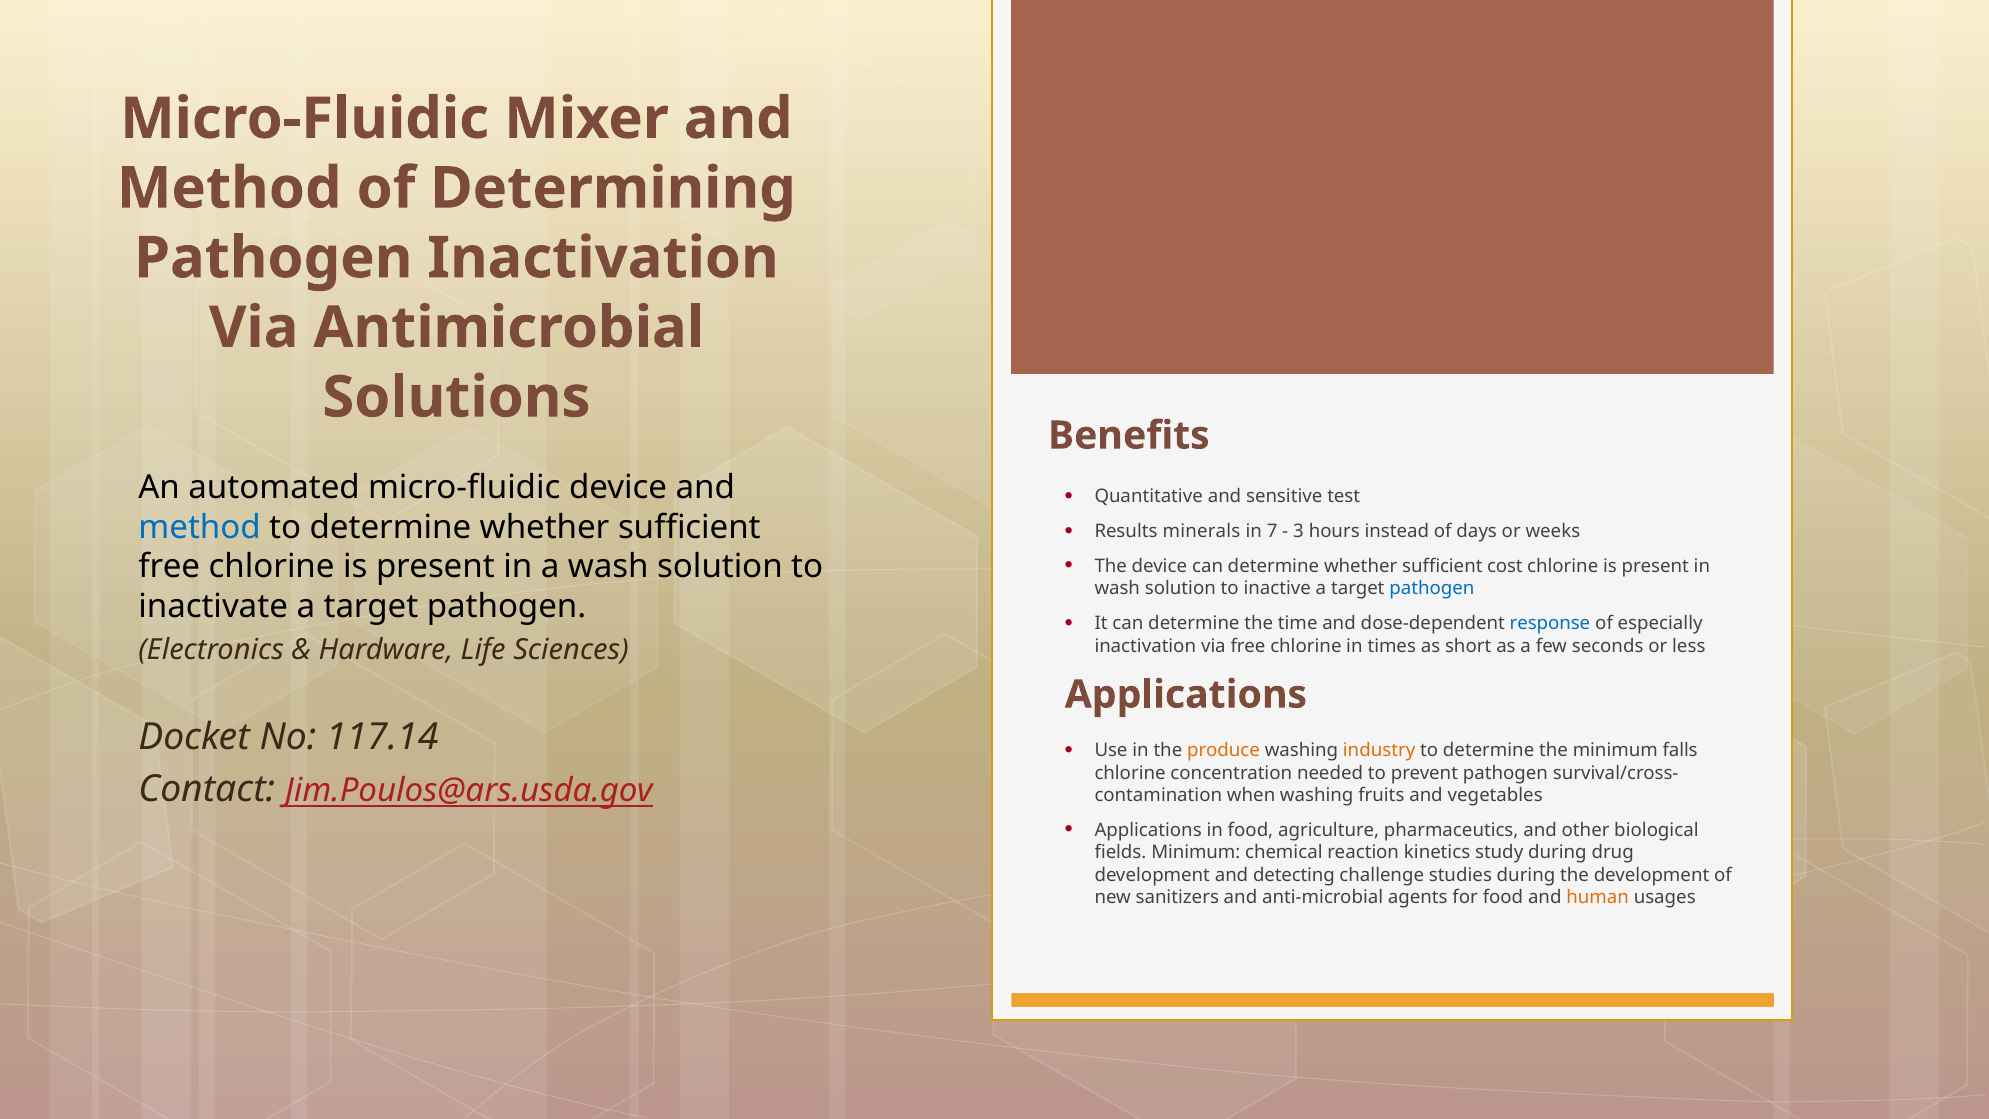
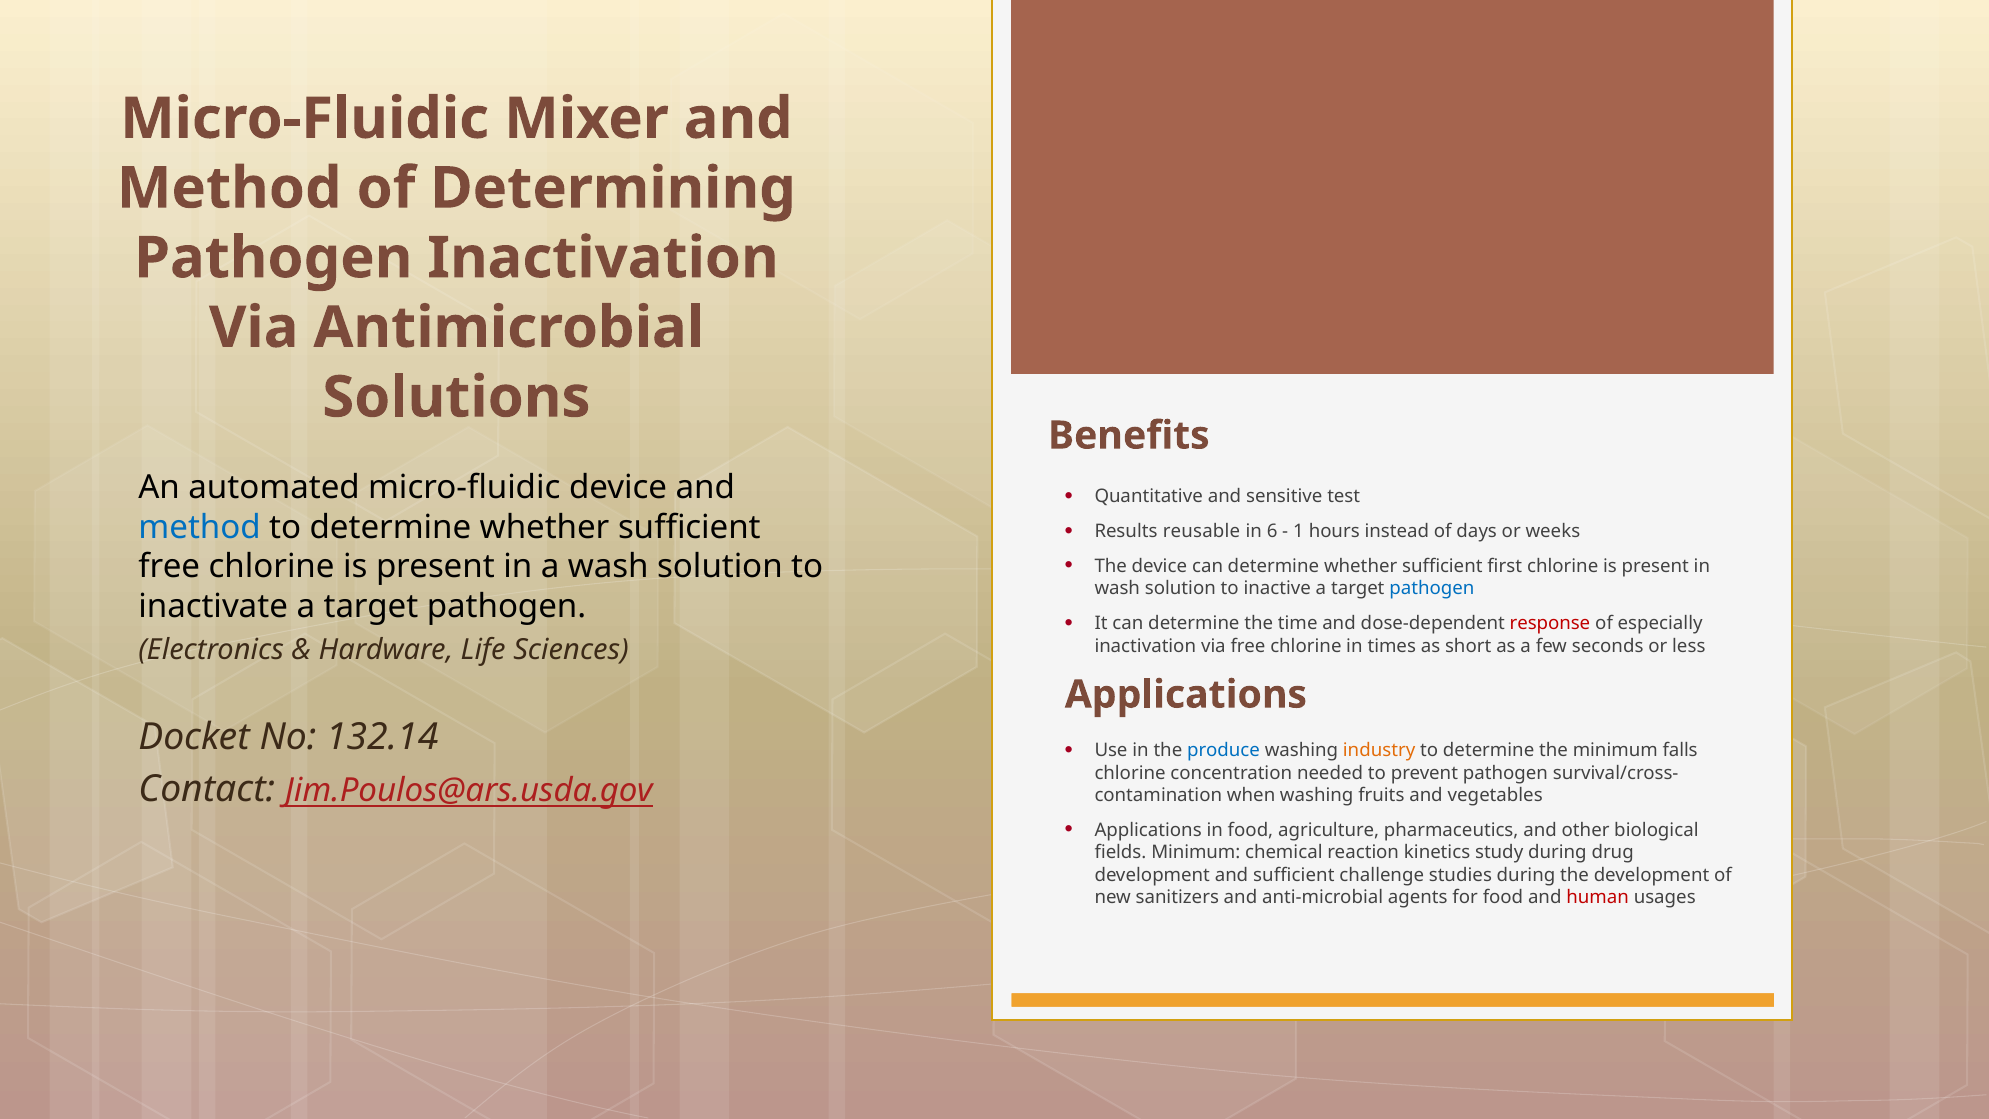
minerals: minerals -> reusable (1202, 531)
7: 7 -> 6 (1272, 531)
3: 3 -> 1 (1298, 531)
cost: cost -> first (1505, 566)
response colour: blue -> red (1550, 623)
117.14: 117.14 -> 132.14 (382, 737)
produce colour: orange -> blue (1223, 750)
and detecting: detecting -> sufficient (1294, 875)
human colour: orange -> red (1598, 897)
